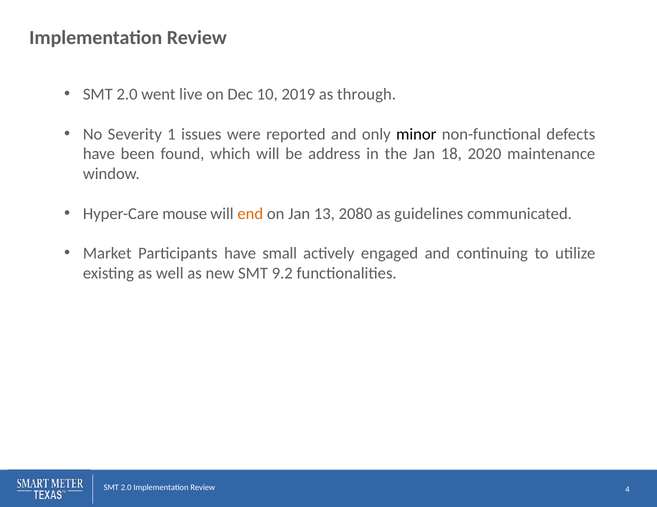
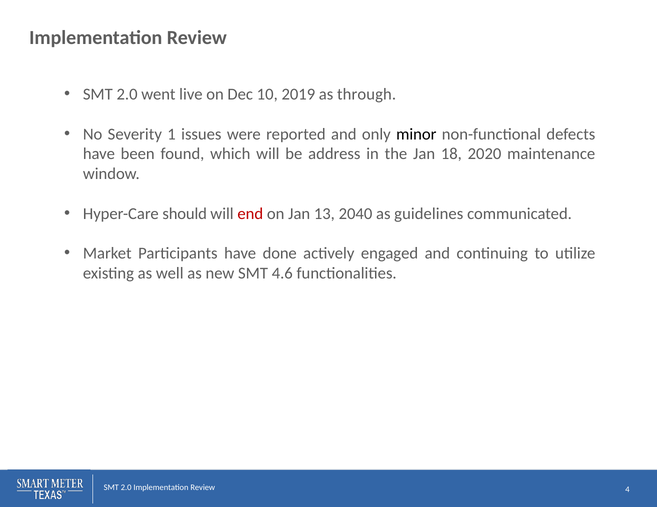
mouse: mouse -> should (185, 214)
end colour: orange -> red (250, 214)
2080: 2080 -> 2040 (355, 214)
small: small -> done (280, 254)
9.2: 9.2 -> 4.6 (282, 274)
